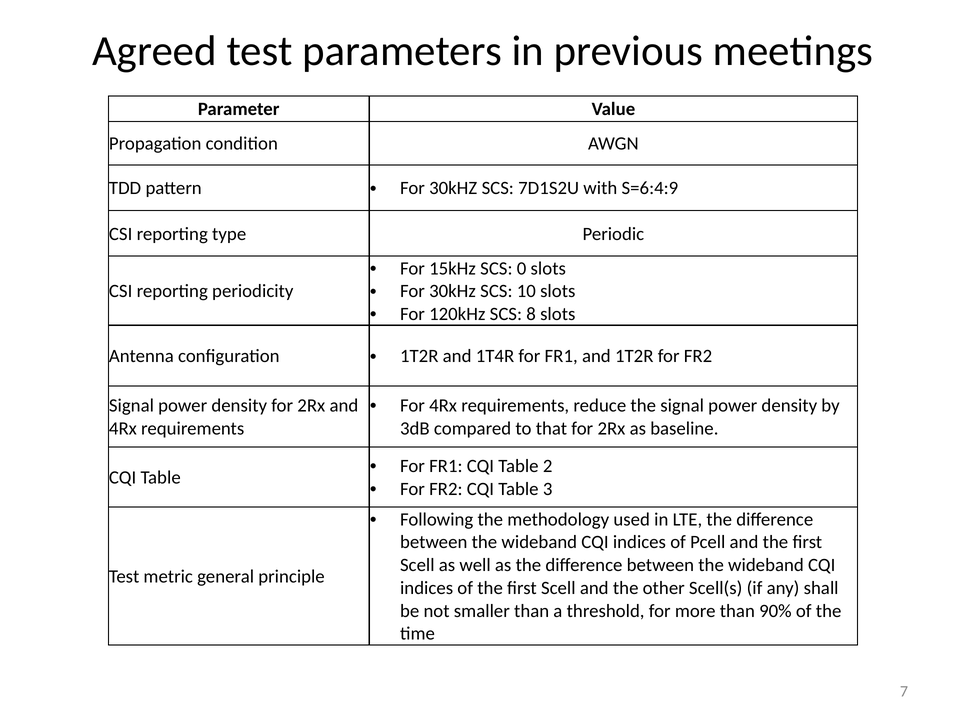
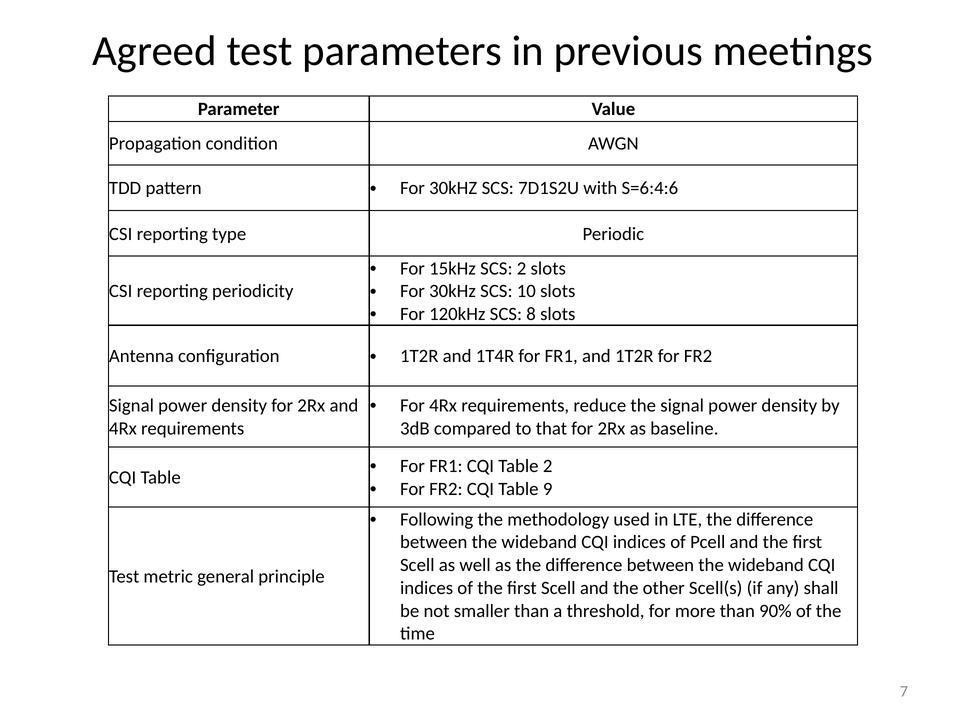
S=6:4:9: S=6:4:9 -> S=6:4:6 (650, 188)
SCS 0: 0 -> 2 (522, 269)
3: 3 -> 9 (548, 489)
